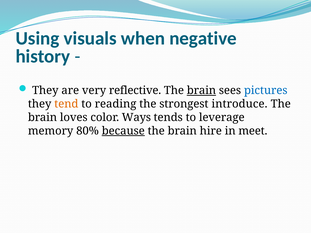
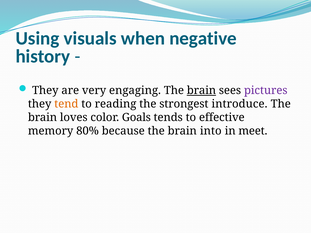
reflective: reflective -> engaging (135, 91)
pictures colour: blue -> purple (266, 91)
Ways: Ways -> Goals (136, 118)
leverage: leverage -> effective (222, 118)
because underline: present -> none (123, 131)
hire: hire -> into (211, 131)
